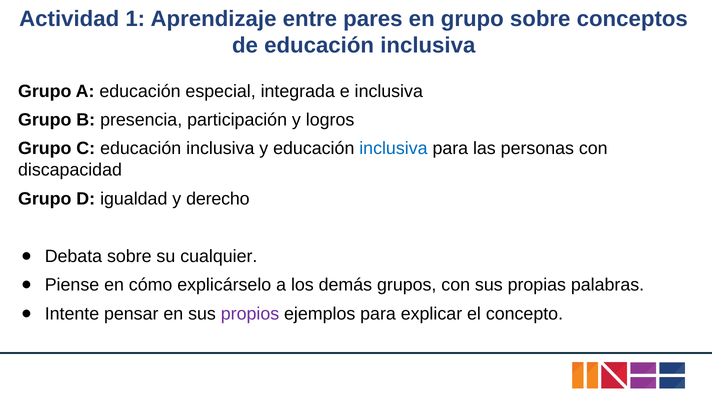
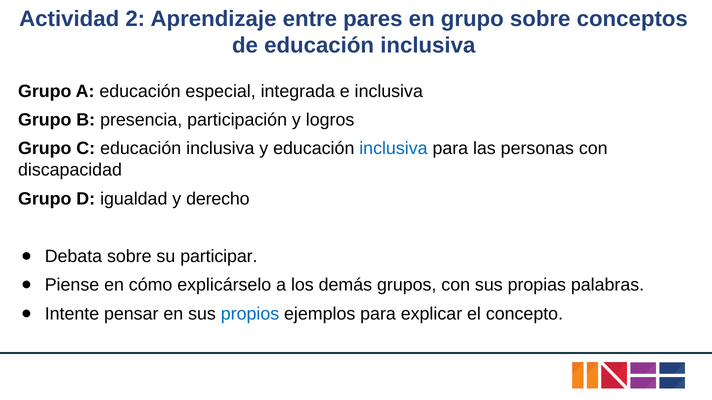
1: 1 -> 2 (135, 19)
cualquier: cualquier -> participar (219, 257)
propios colour: purple -> blue (250, 314)
